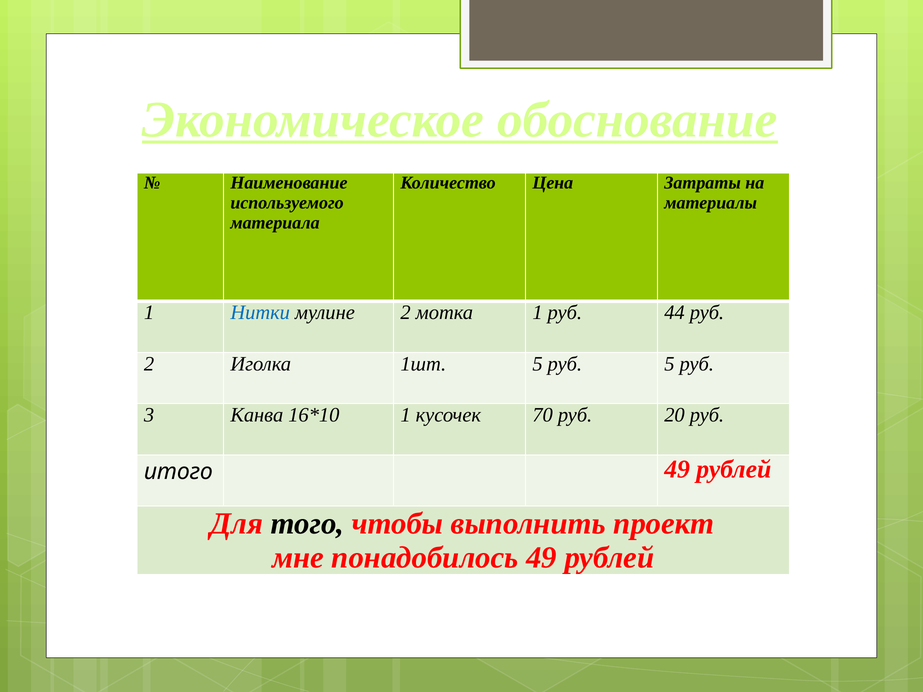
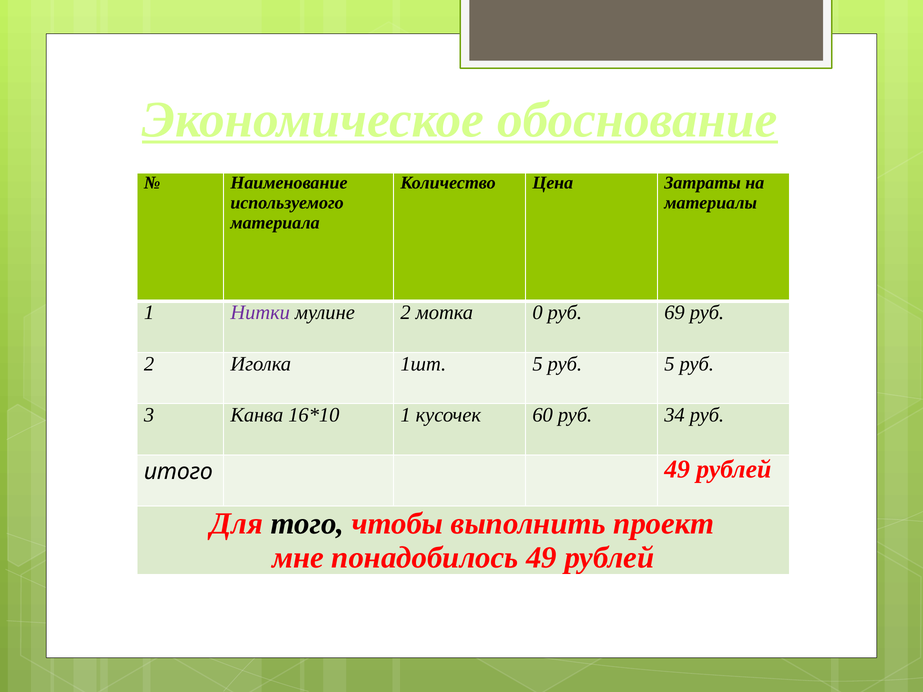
Нитки colour: blue -> purple (260, 313)
мотка 1: 1 -> 0 (538, 313)
44: 44 -> 69 (675, 313)
70: 70 -> 60 (543, 415)
20: 20 -> 34 (675, 415)
